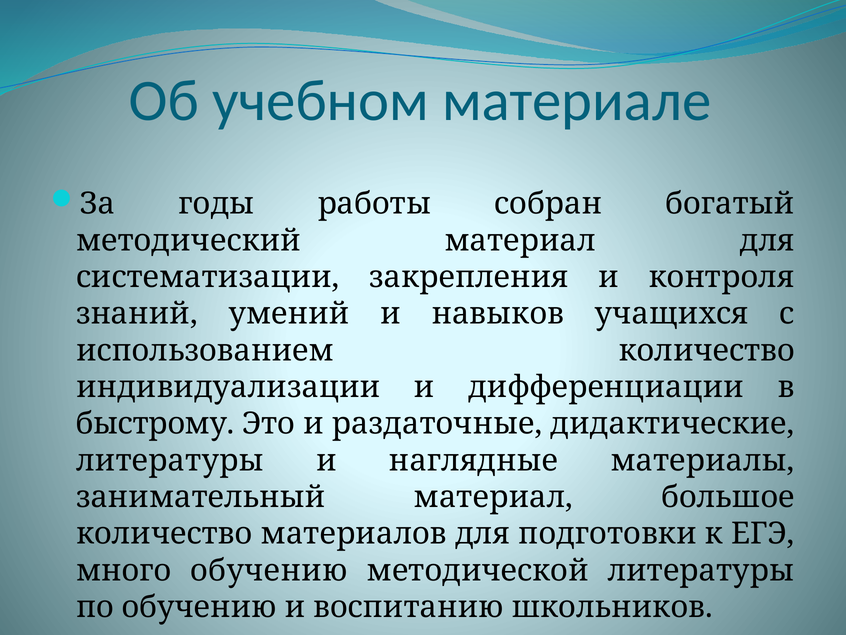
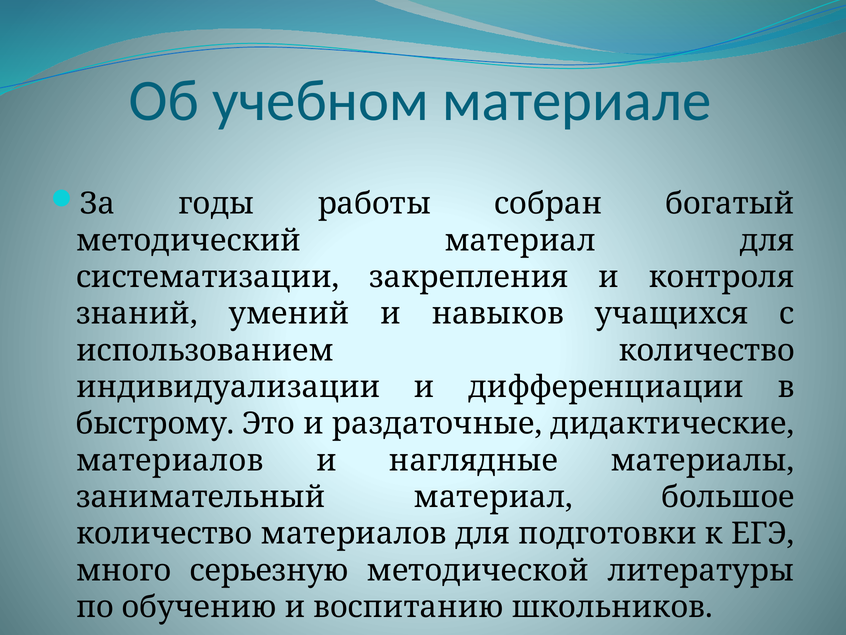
литературы: литературы -> материалов (170, 460)
много обучению: обучению -> серьезную (269, 570)
